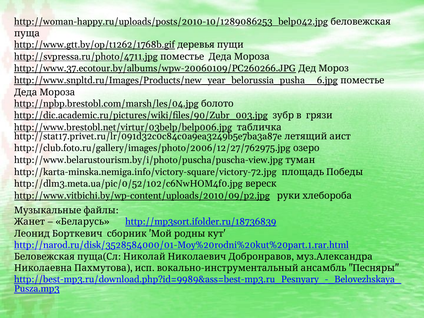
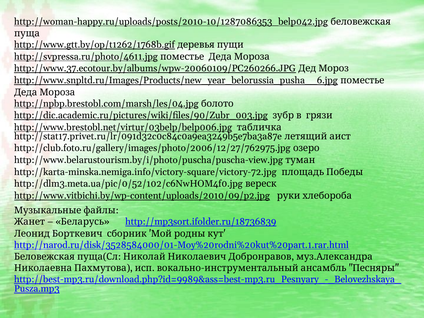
http://woman-happy.ru/uploads/posts/2010-10/1289086253_belp042.jpg: http://woman-happy.ru/uploads/posts/2010-10/1289086253_belp042.jpg -> http://woman-happy.ru/uploads/posts/2010-10/1287086353_belp042.jpg (171, 22)
http://svpressa.ru/photo/4711.jpg: http://svpressa.ru/photo/4711.jpg -> http://svpressa.ru/photo/4611.jpg (86, 57)
